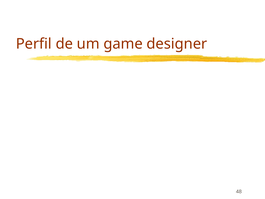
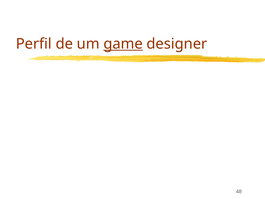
game underline: none -> present (123, 44)
